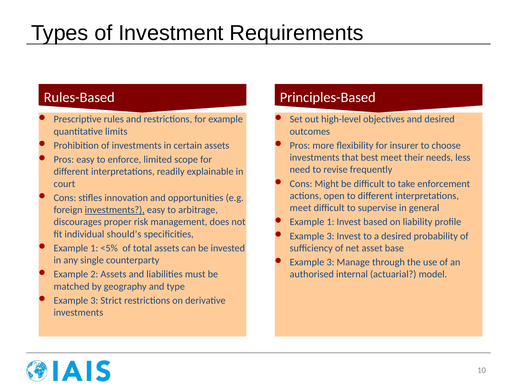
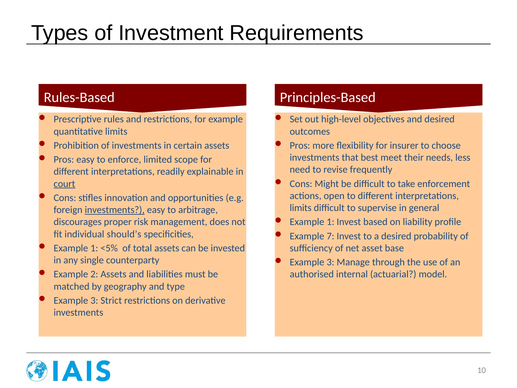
court underline: none -> present (64, 184)
meet: meet -> limits (301, 208)
3: 3 -> 7 (330, 236)
